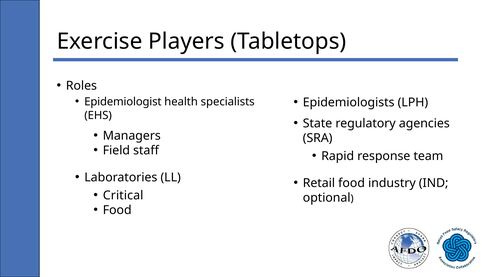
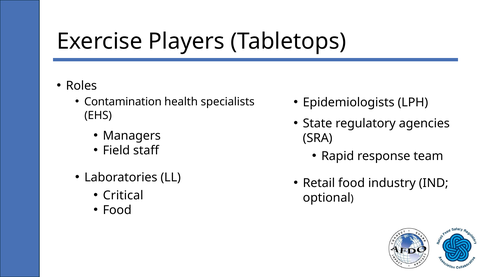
Epidemiologist: Epidemiologist -> Contamination (123, 102)
